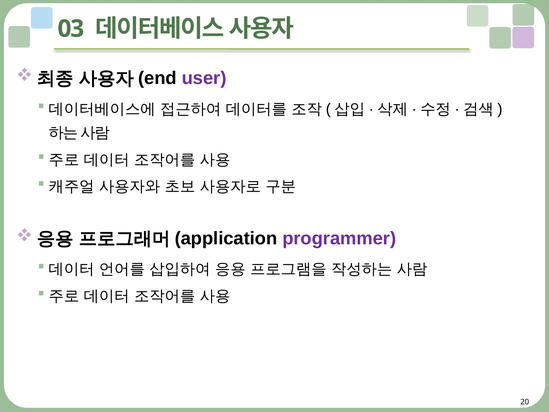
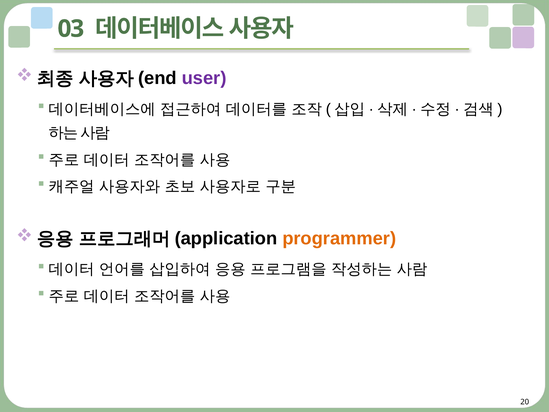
programmer colour: purple -> orange (339, 238)
